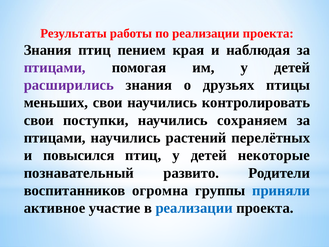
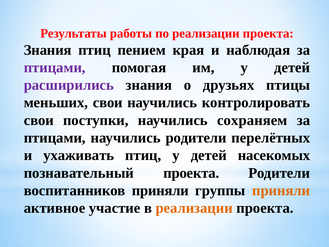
научились растений: растений -> родители (196, 138)
повысился: повысился -> ухаживать (79, 155)
некоторые: некоторые -> насекомых (274, 155)
познавательный развито: развито -> проекта (191, 173)
воспитанников огромна: огромна -> приняли (160, 190)
приняли colour: blue -> orange (281, 190)
реализации colour: blue -> orange (194, 208)
